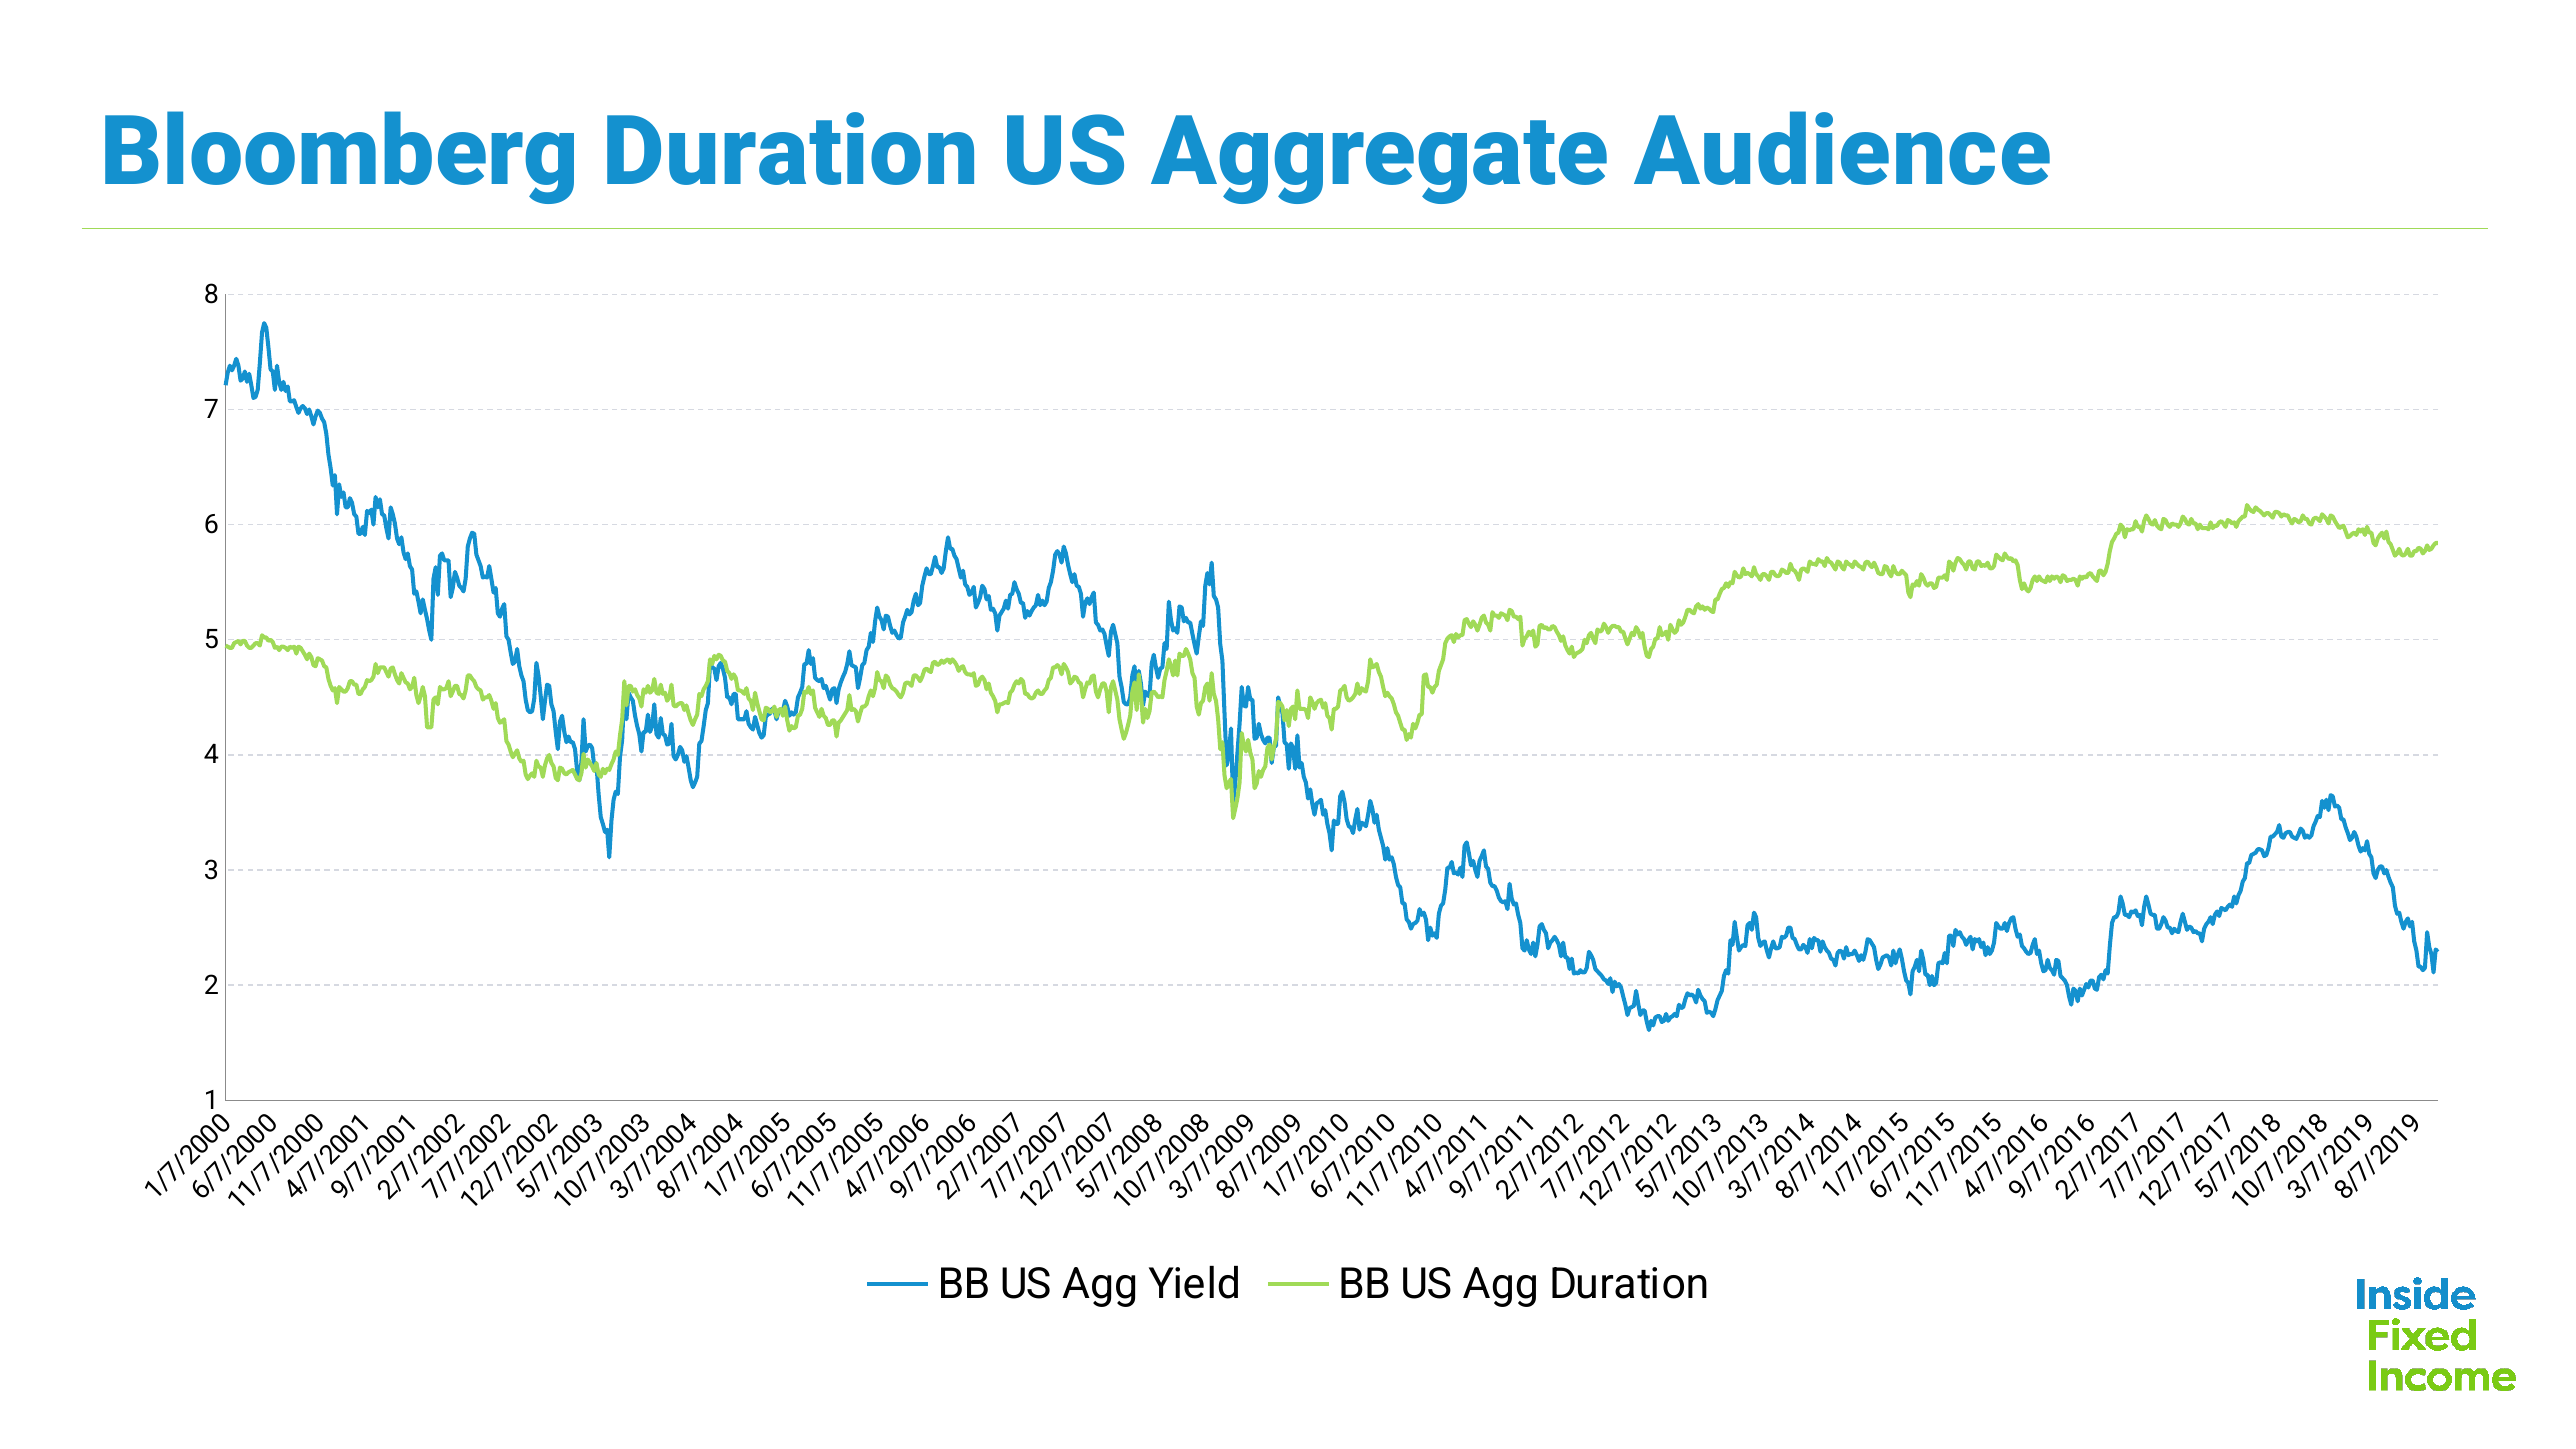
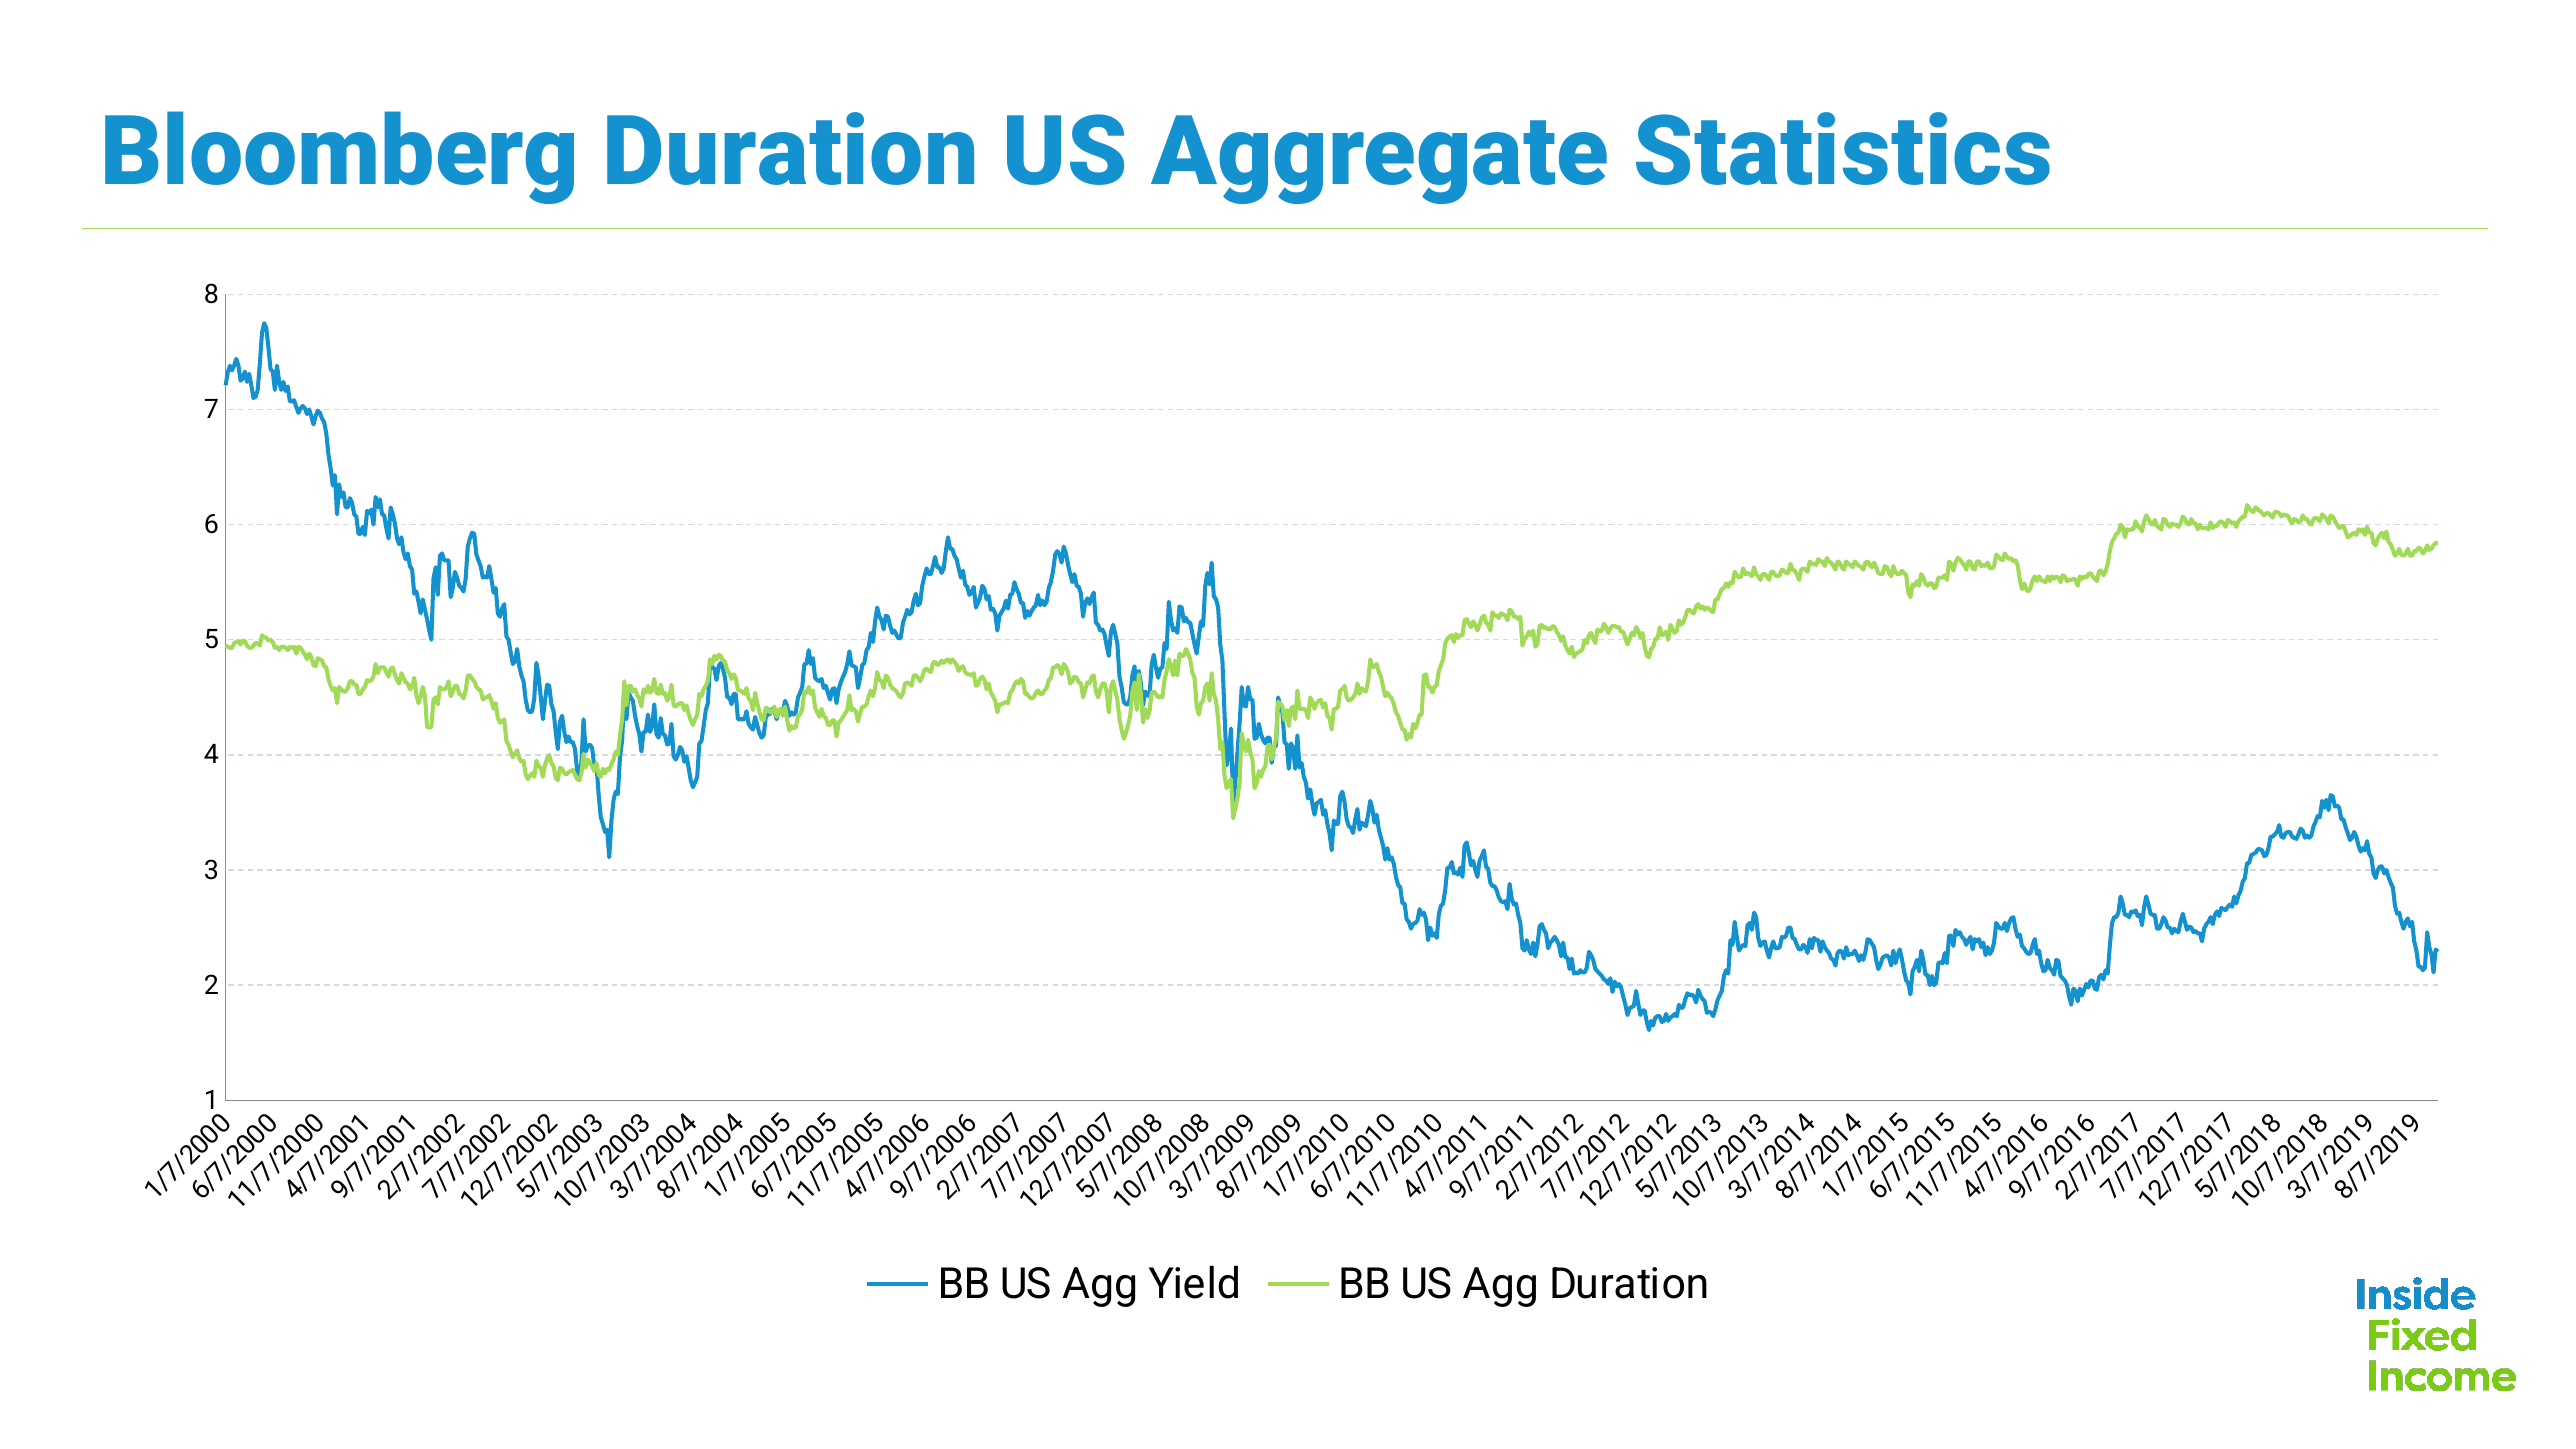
Audience: Audience -> Statistics (1843, 153)
